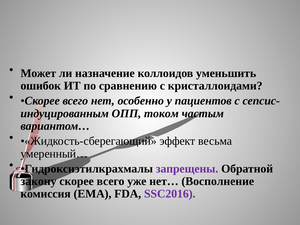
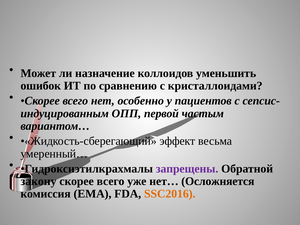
током: током -> первой (161, 113)
Восполнение: Восполнение -> Осложняется (218, 181)
SSC2016 colour: purple -> orange (170, 194)
